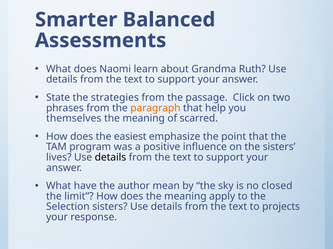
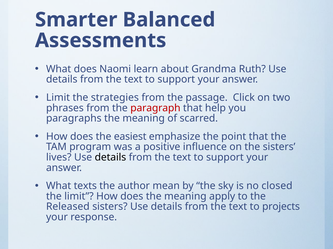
State: State -> Limit (58, 98)
paragraph colour: orange -> red (155, 108)
themselves: themselves -> paragraphs (74, 119)
have: have -> texts (85, 186)
Selection: Selection -> Released (68, 207)
